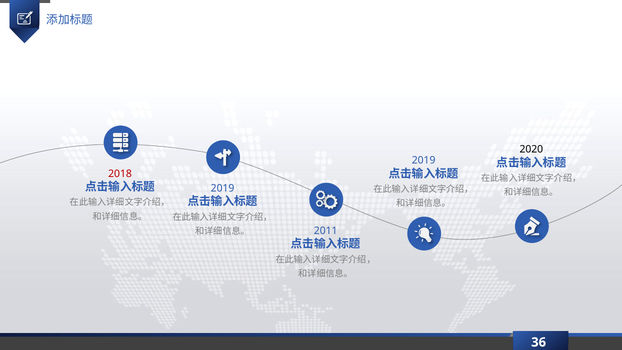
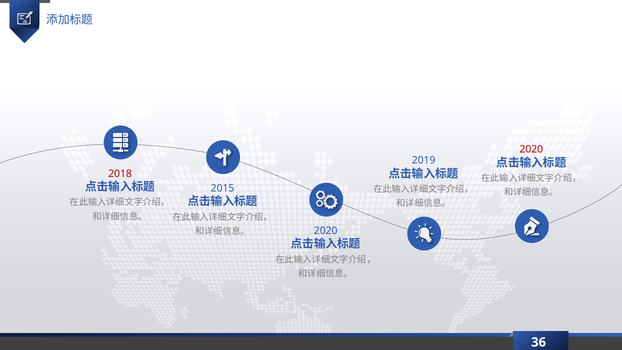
2020 colour: black -> red (531, 149)
2019: 2019 -> 2015 (223, 188)
2011: 2011 -> 2020 (326, 231)
